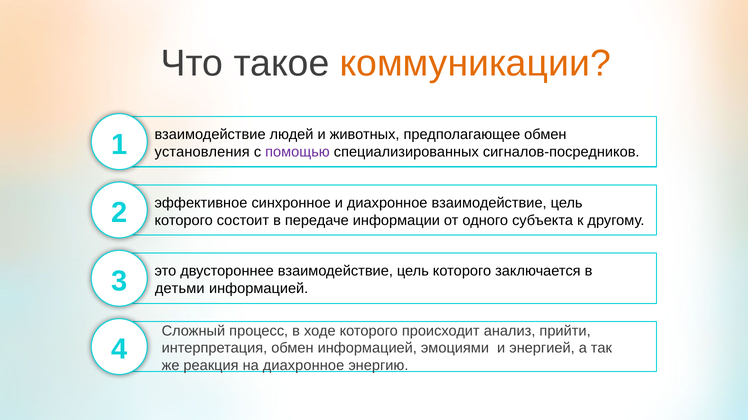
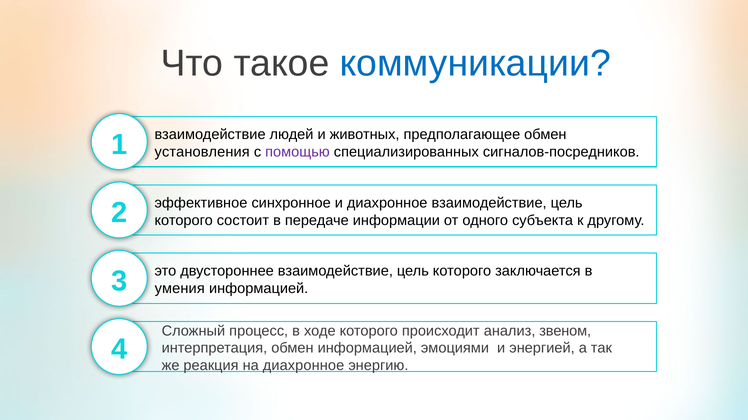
коммуникации colour: orange -> blue (475, 63)
детьми: детьми -> умения (180, 289)
прийти: прийти -> звеном (565, 331)
